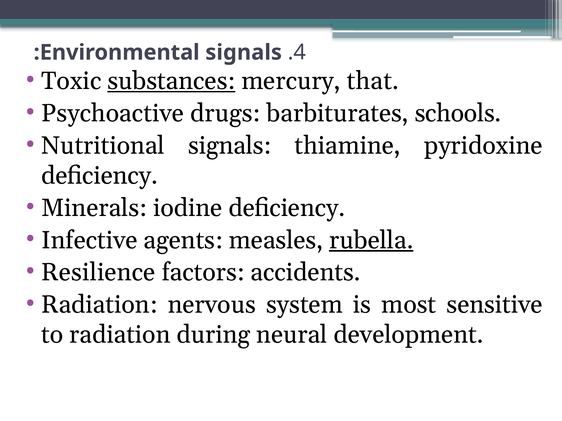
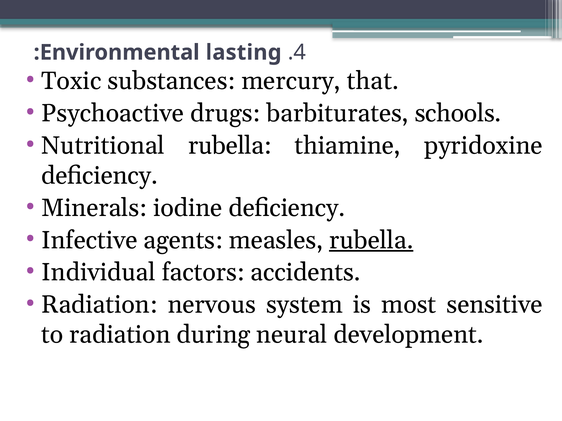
Environmental signals: signals -> lasting (244, 53)
substances underline: present -> none (171, 81)
Nutritional signals: signals -> rubella (230, 146)
Resilience: Resilience -> Individual (98, 273)
